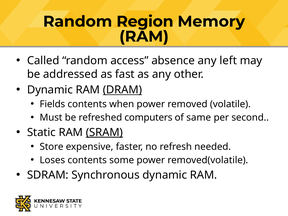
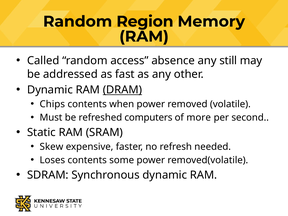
left: left -> still (228, 61)
Fields: Fields -> Chips (52, 104)
same: same -> more (199, 118)
SRAM underline: present -> none (104, 132)
Store: Store -> Skew (51, 147)
